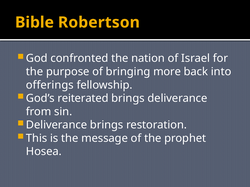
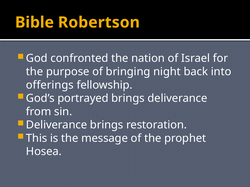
more: more -> night (167, 72)
reiterated: reiterated -> portrayed (83, 99)
